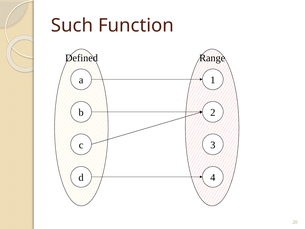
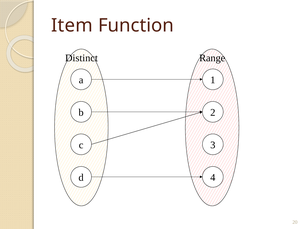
Such: Such -> Item (72, 25)
Defined: Defined -> Distinct (81, 58)
